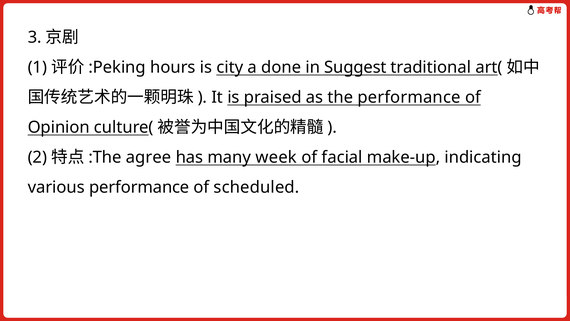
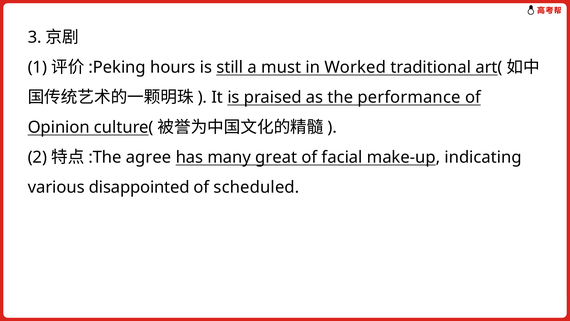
city: city -> still (230, 67)
done: done -> must (281, 67)
Suggest: Suggest -> Worked (355, 67)
week: week -> great (276, 157)
various performance: performance -> disappointed (139, 187)
